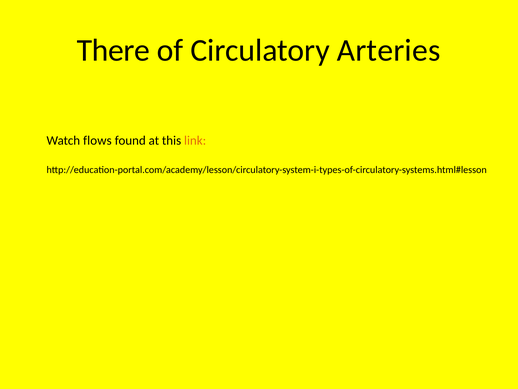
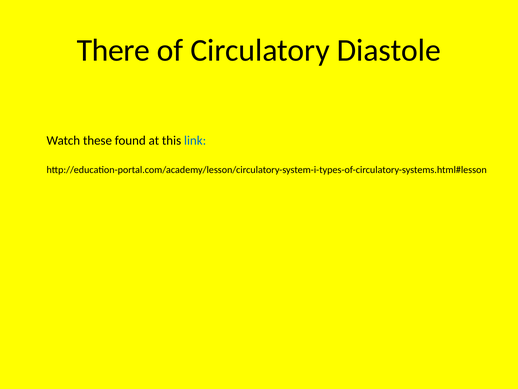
Arteries: Arteries -> Diastole (389, 50)
flows: flows -> these (98, 141)
link colour: orange -> blue (195, 141)
